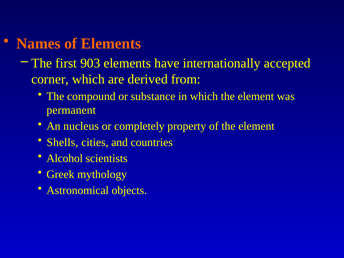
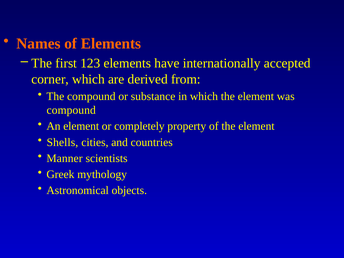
903: 903 -> 123 (90, 63)
permanent: permanent -> compound (71, 110)
An nucleus: nucleus -> element (81, 126)
Alcohol: Alcohol -> Manner (65, 158)
